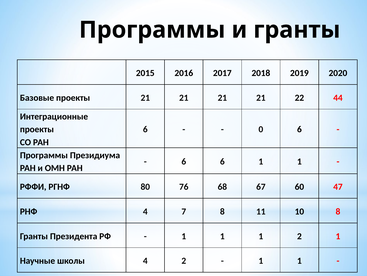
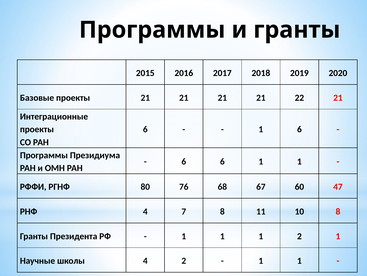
22 44: 44 -> 21 (338, 97)
0: 0 -> 1 (261, 129)
